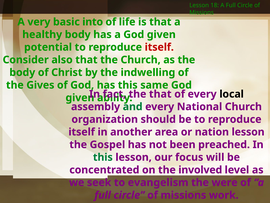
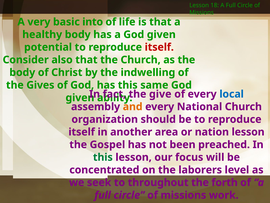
the that: that -> give (160, 94)
local colour: black -> blue (232, 94)
and colour: green -> orange (133, 106)
involved: involved -> laborers (200, 169)
evangelism: evangelism -> throughout (158, 182)
were: were -> forth (225, 182)
